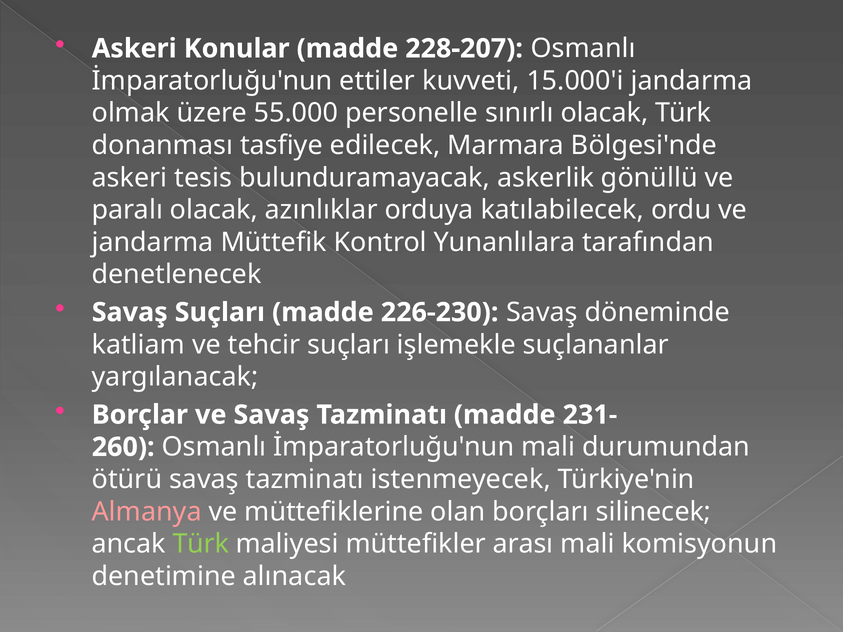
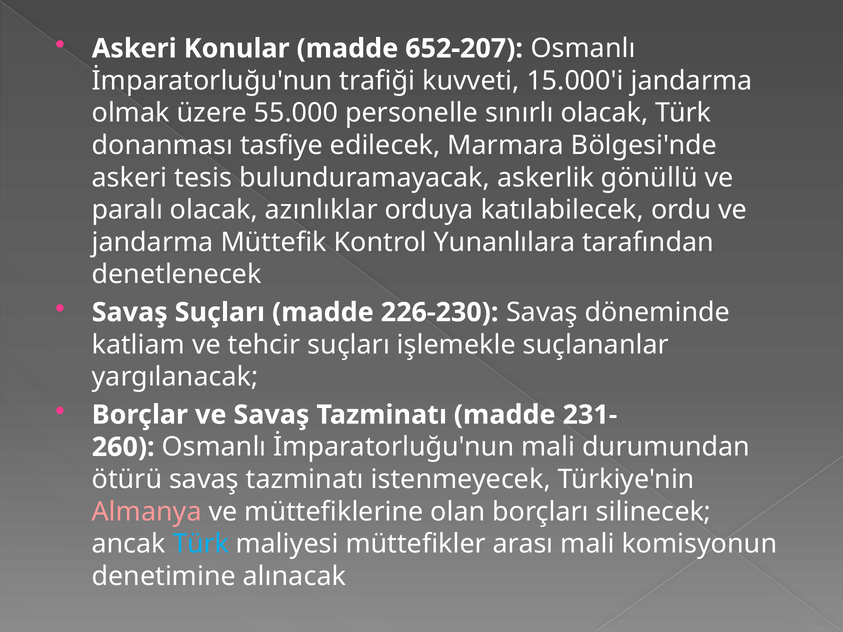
228-207: 228-207 -> 652-207 (464, 49)
ettiler: ettiler -> trafiği (377, 81)
Türk colour: light green -> light blue (201, 544)
